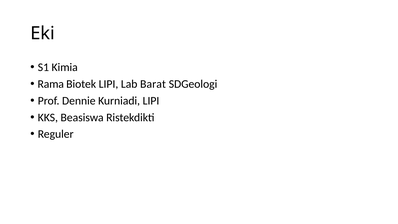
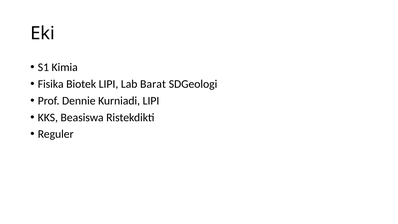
Rama: Rama -> Fisika (51, 84)
